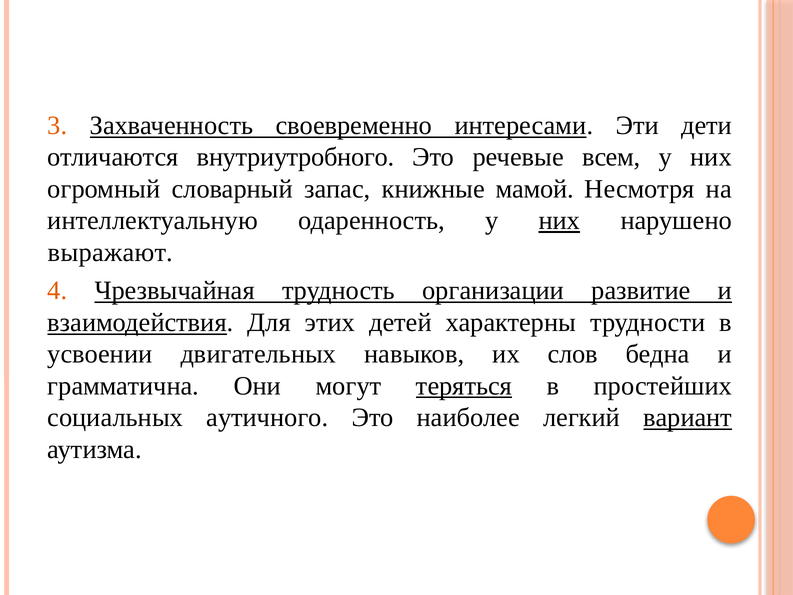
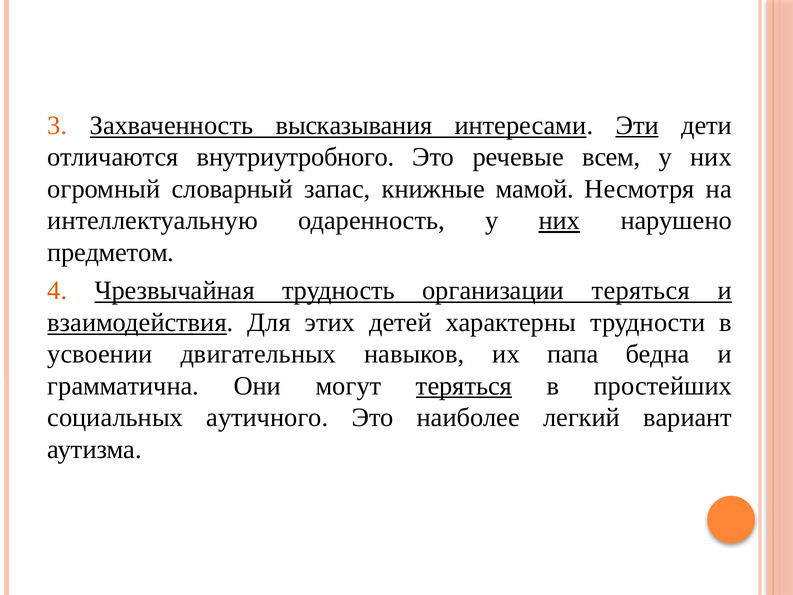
своевременно: своевременно -> высказывания (354, 125)
Эти underline: none -> present (637, 125)
выражают: выражают -> предметом (111, 252)
организации развитие: развитие -> теряться (641, 291)
слов: слов -> папа (573, 354)
вариант underline: present -> none (688, 417)
